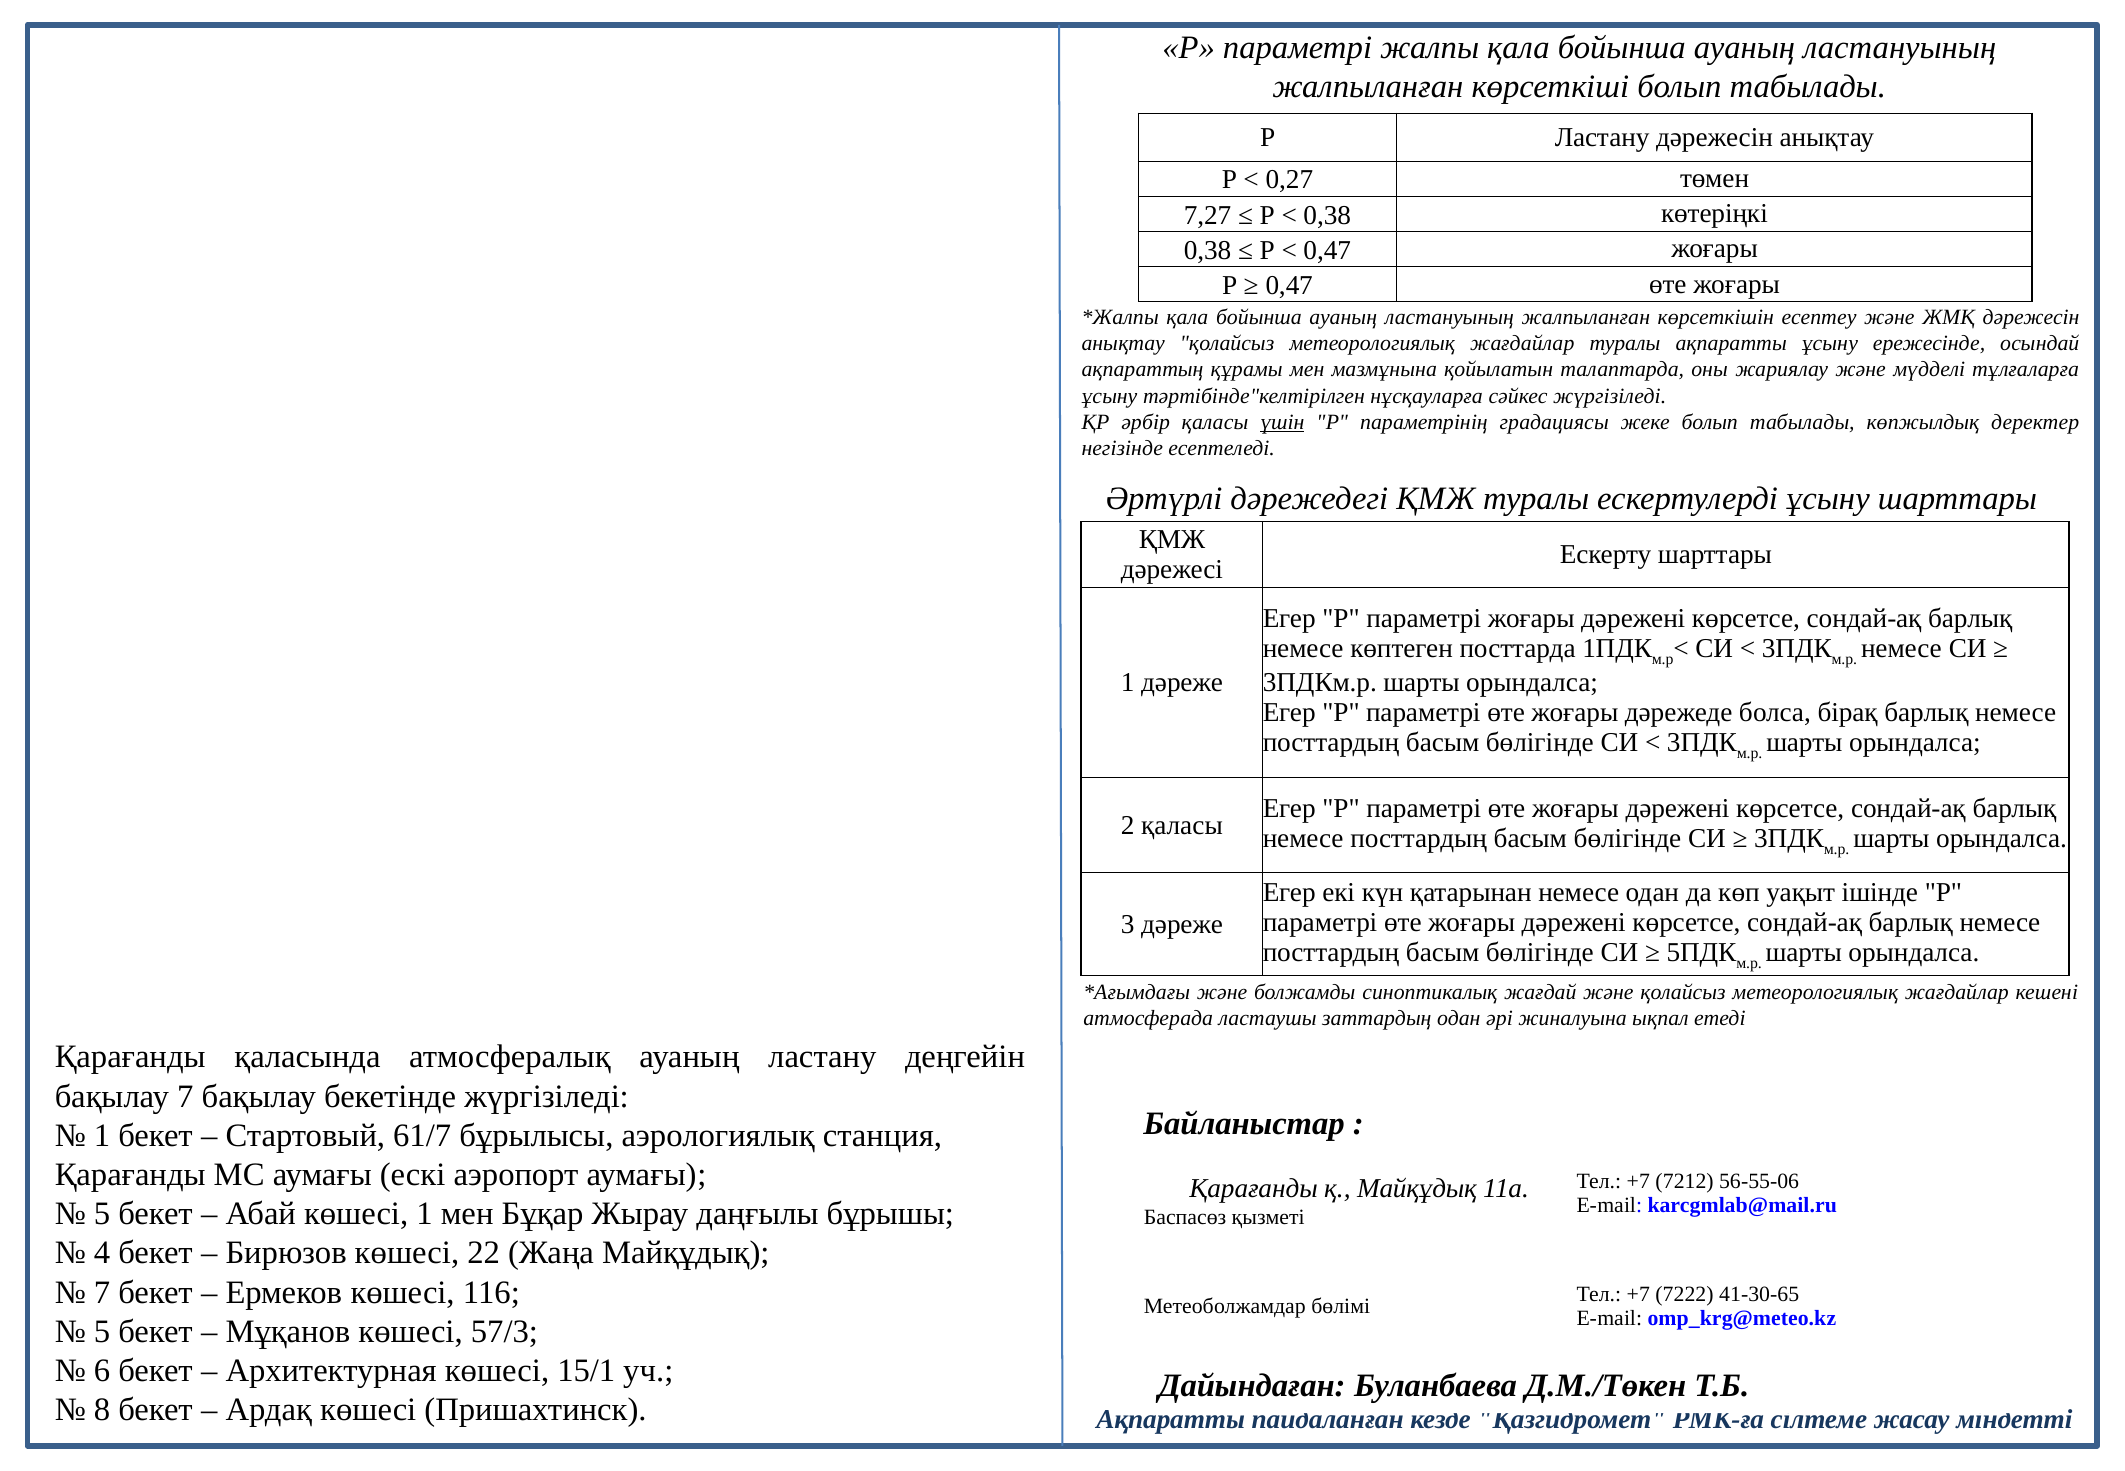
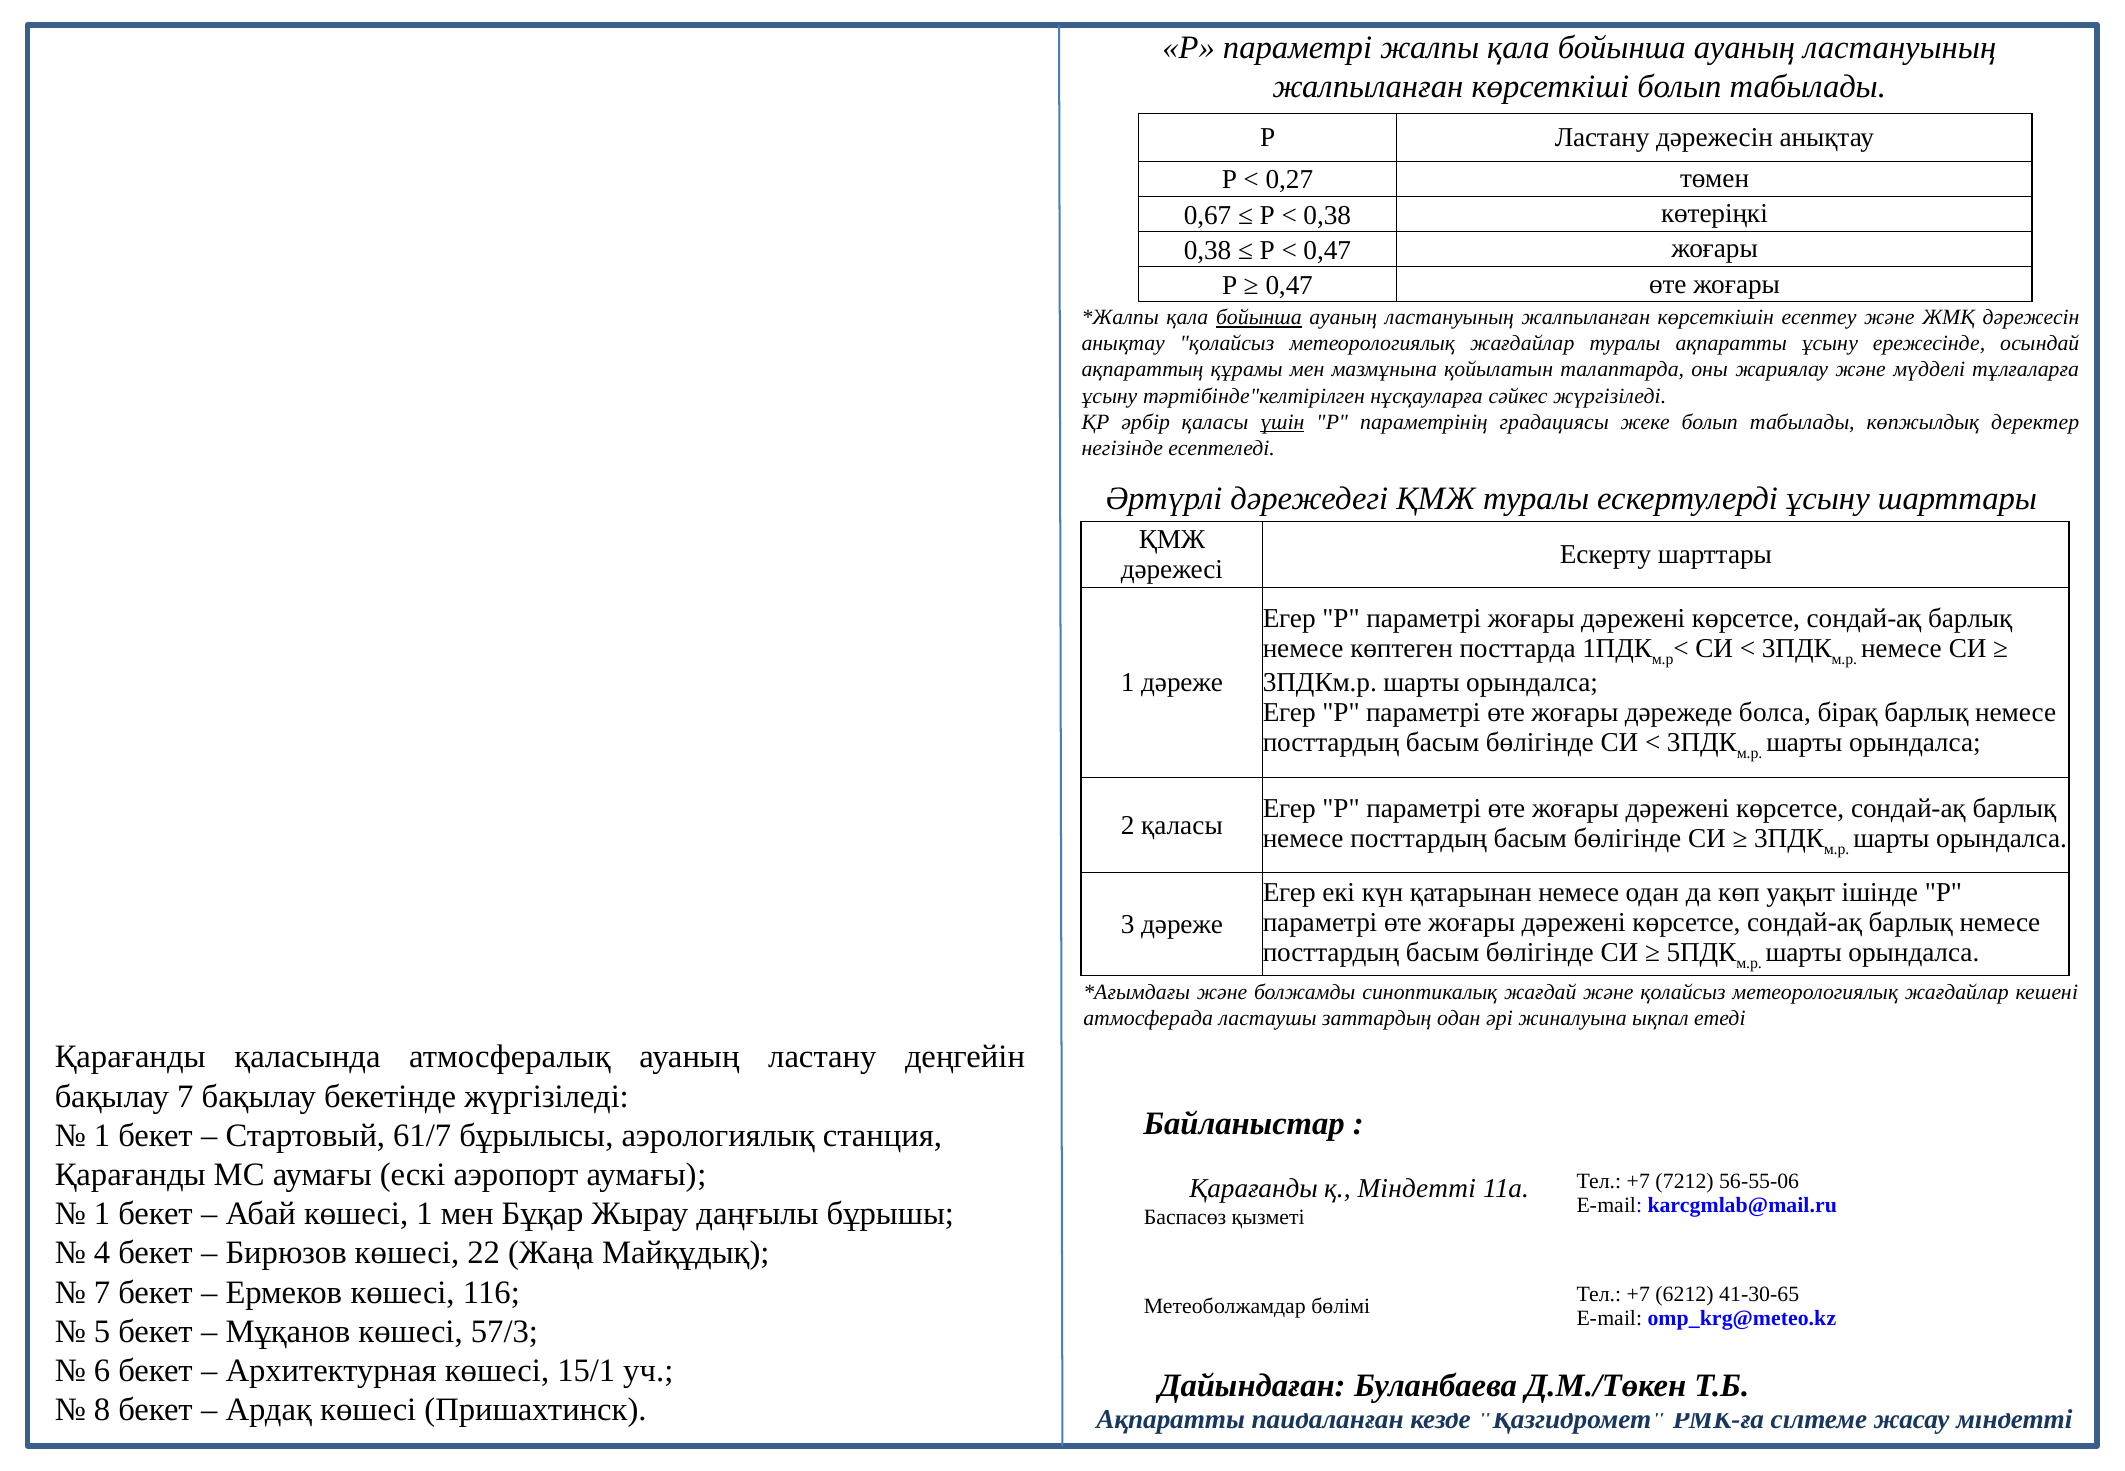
7,27: 7,27 -> 0,67 (1208, 215)
бойынша underline: none -> present (1259, 318)
қ Майқұдық: Майқұдық -> Міндетті (1417, 1188)
5: 5 -> 1 (102, 1214)
7222: 7222 -> 6212 (1684, 1294)
